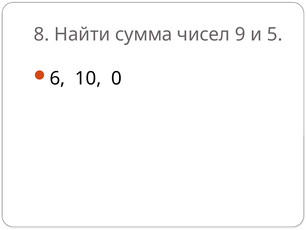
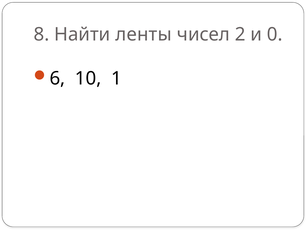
сумма: сумма -> ленты (144, 34)
9: 9 -> 2 (240, 34)
5: 5 -> 0 (275, 34)
0: 0 -> 1 (116, 78)
